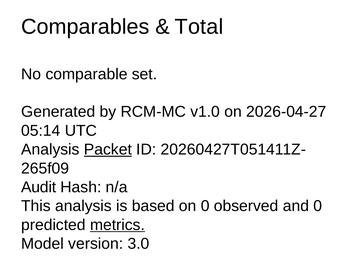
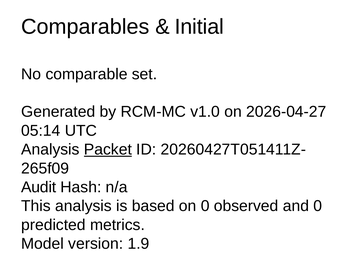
Total: Total -> Initial (199, 27)
metrics underline: present -> none (117, 225)
3.0: 3.0 -> 1.9 (138, 244)
